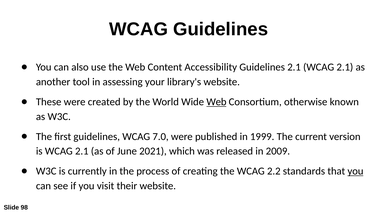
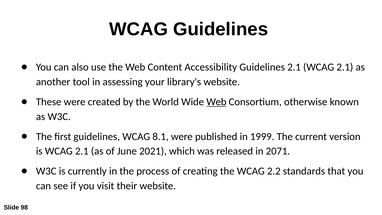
7.0: 7.0 -> 8.1 (161, 136)
2009: 2009 -> 2071 (278, 151)
you underline: present -> none (355, 171)
